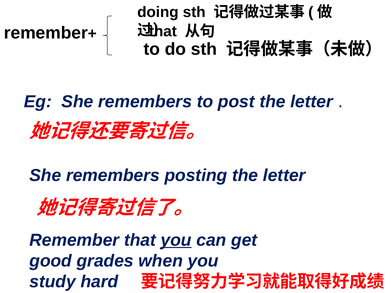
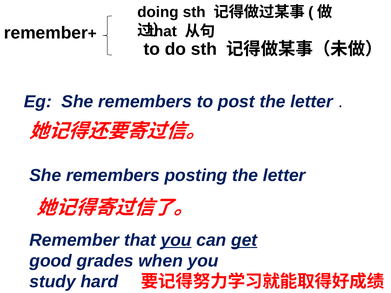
get underline: none -> present (244, 240)
